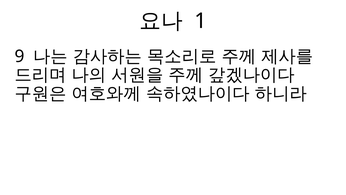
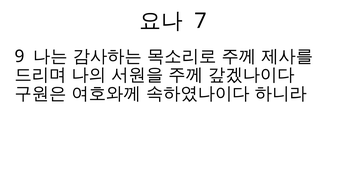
1: 1 -> 7 (200, 21)
